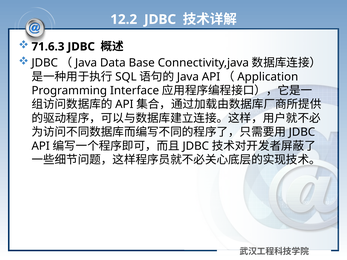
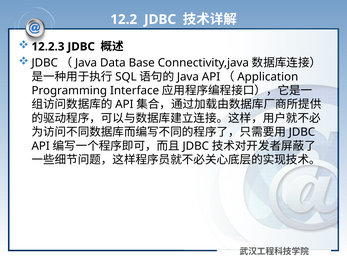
71.6.3: 71.6.3 -> 12.2.3 (48, 47)
